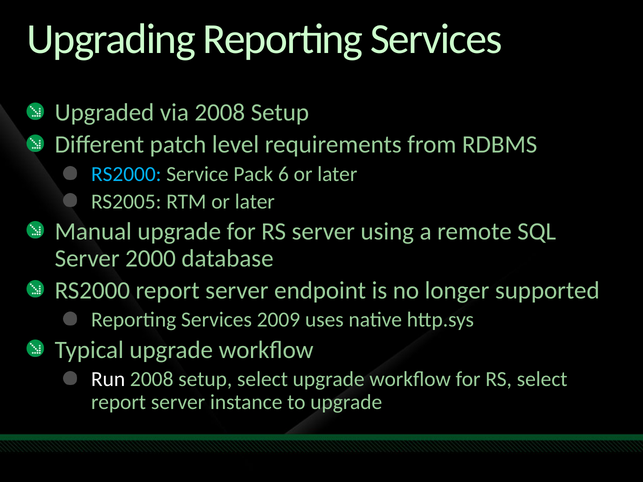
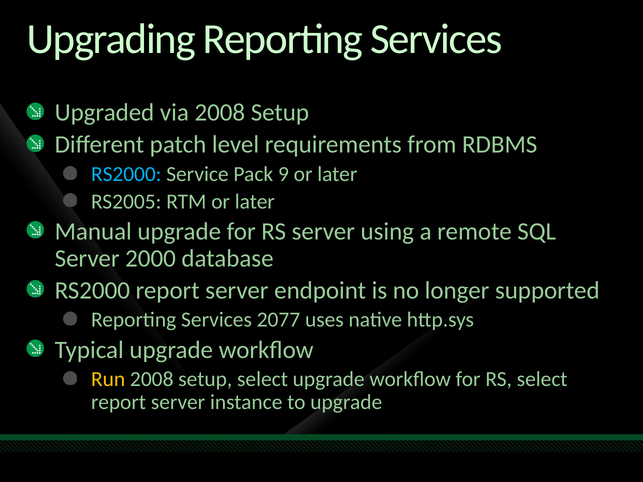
6: 6 -> 9 (283, 174)
2009: 2009 -> 2077 (278, 320)
Run colour: white -> yellow (108, 379)
